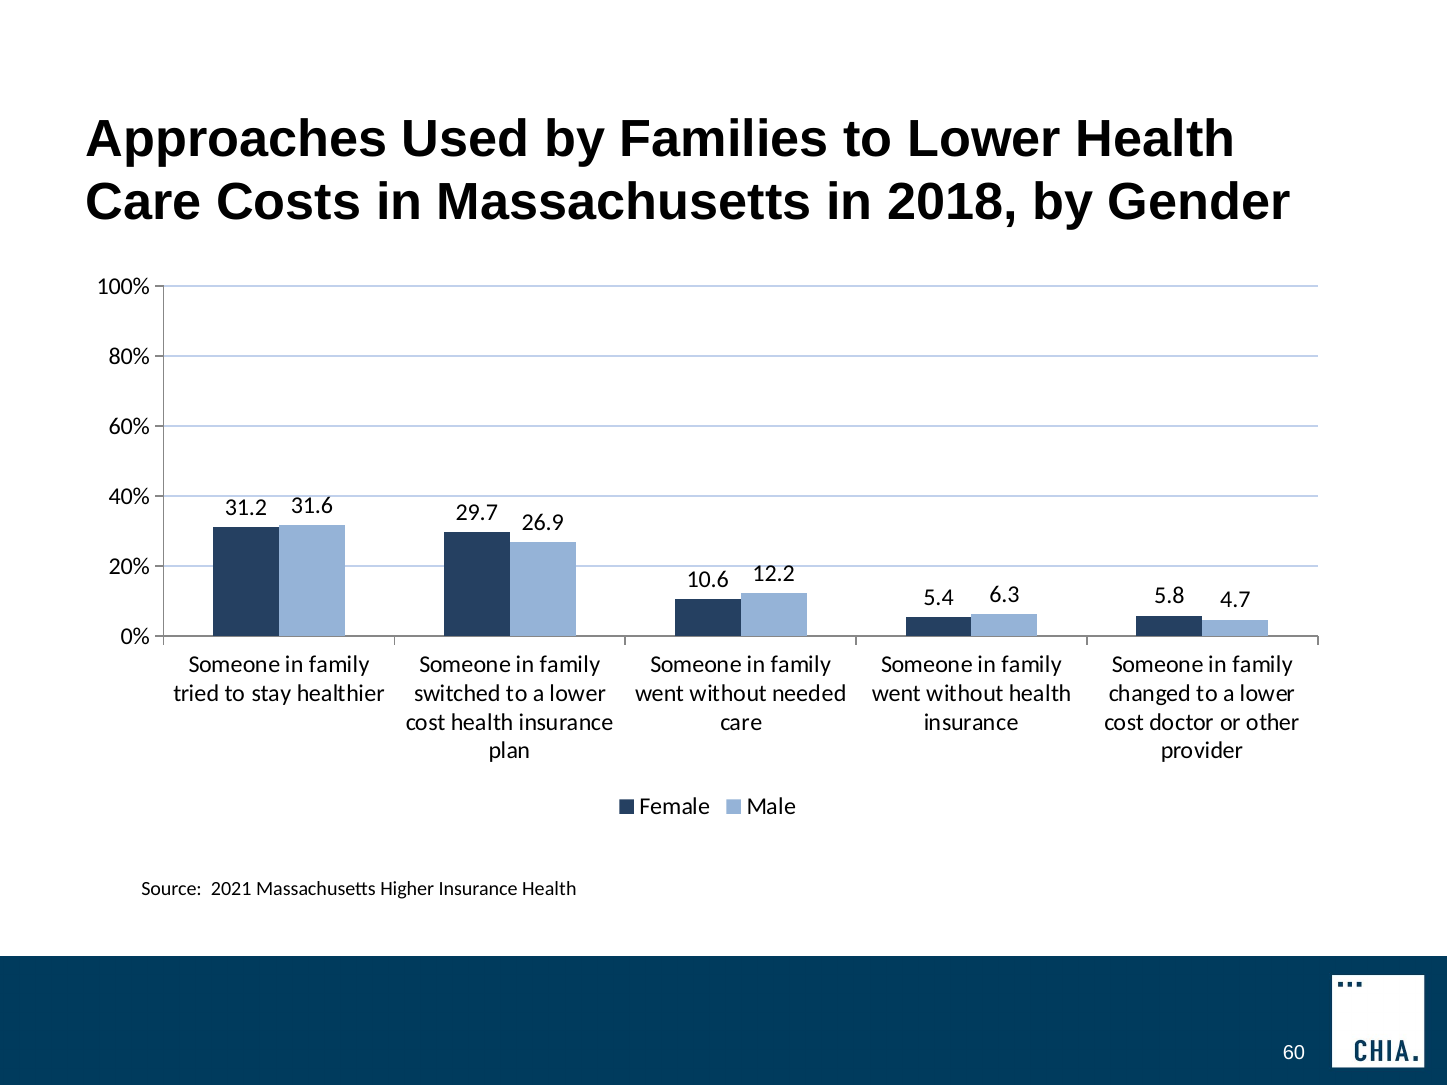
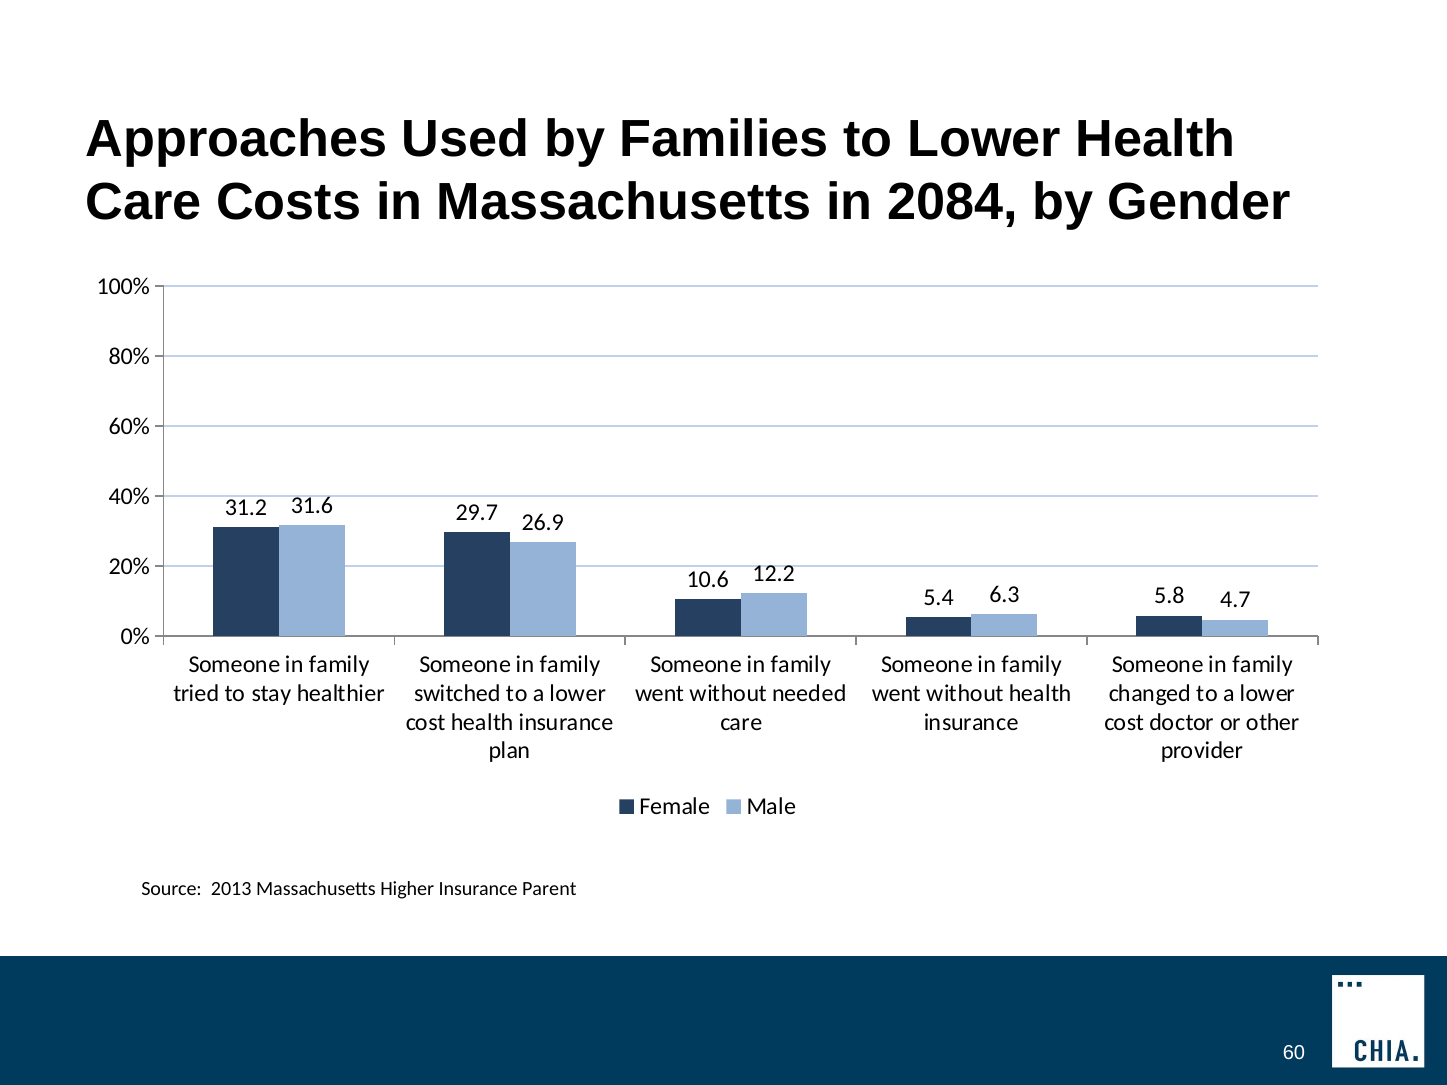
2018: 2018 -> 2084 (952, 202)
2021: 2021 -> 2013 (231, 889)
Insurance Health: Health -> Parent (549, 889)
